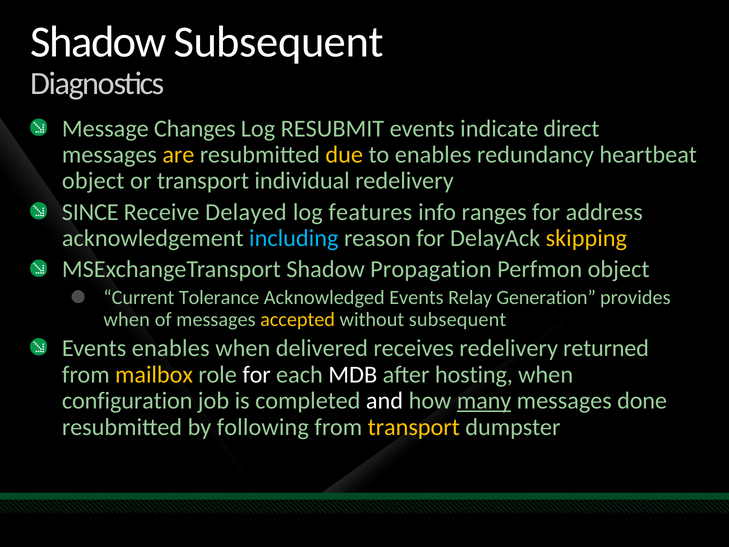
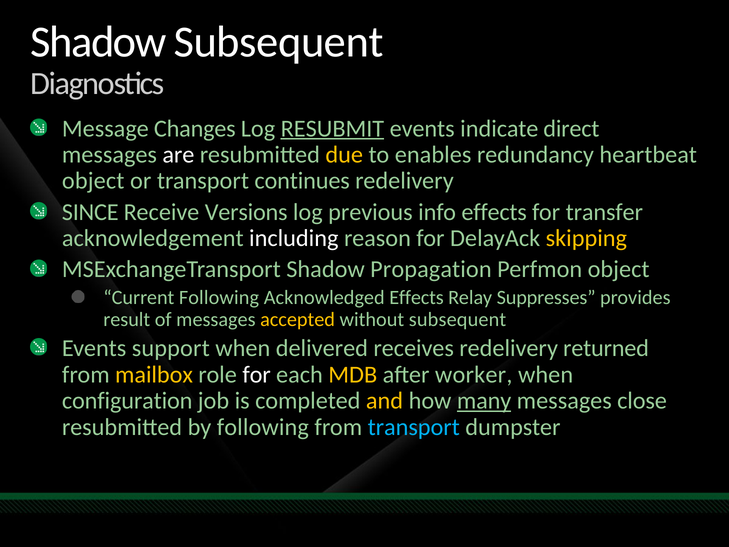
RESUBMIT underline: none -> present (332, 128)
are colour: yellow -> white (178, 155)
individual: individual -> continues (302, 181)
Delayed: Delayed -> Versions (246, 212)
features: features -> previous (370, 212)
info ranges: ranges -> effects (494, 212)
address: address -> transfer (604, 212)
including colour: light blue -> white (294, 238)
Current Tolerance: Tolerance -> Following (219, 297)
Acknowledged Events: Events -> Effects (416, 297)
Generation: Generation -> Suppresses (546, 297)
when: when -> result (127, 319)
Events enables: enables -> support (171, 348)
MDB colour: white -> yellow (353, 374)
hosting: hosting -> worker (474, 374)
and colour: white -> yellow (385, 401)
done: done -> close (642, 401)
transport colour: yellow -> light blue (414, 427)
